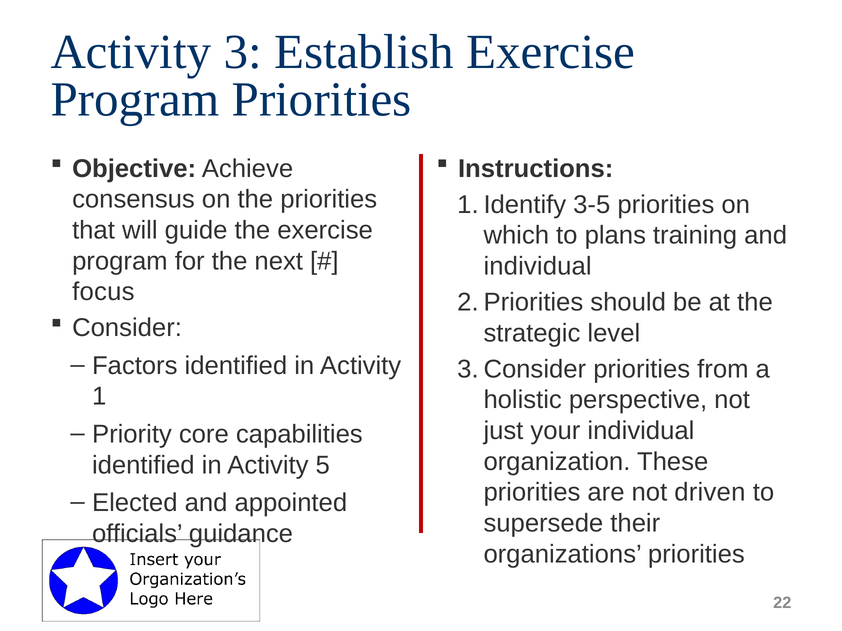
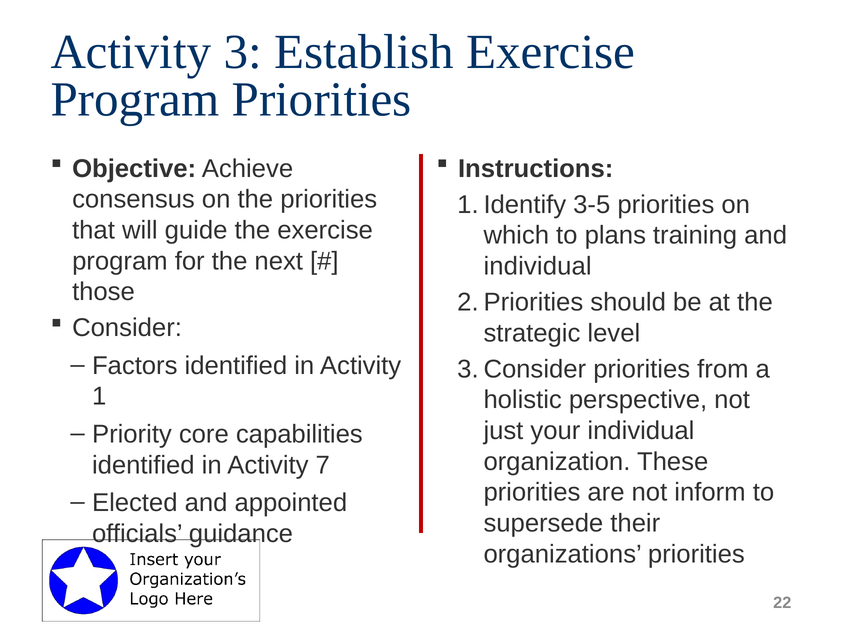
focus: focus -> those (104, 292)
5: 5 -> 7 (323, 465)
driven: driven -> inform (710, 493)
